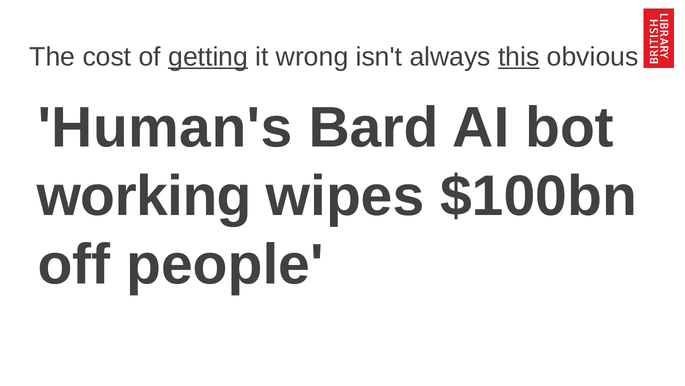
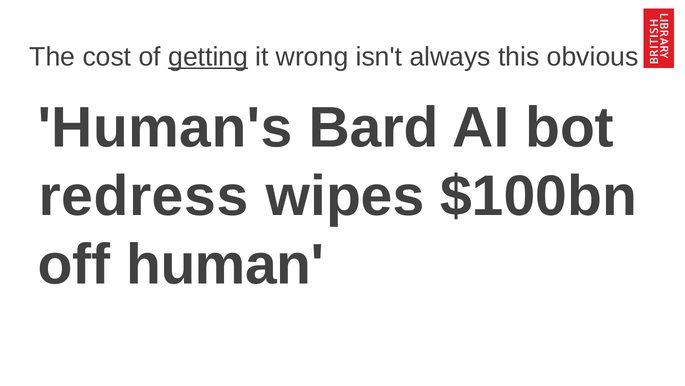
this underline: present -> none (519, 57)
working: working -> redress (144, 196)
people: people -> human (225, 265)
